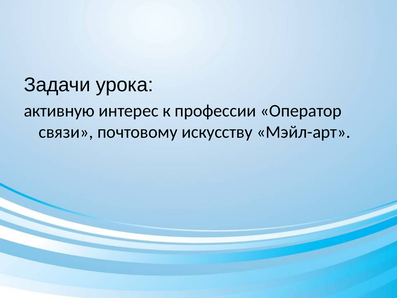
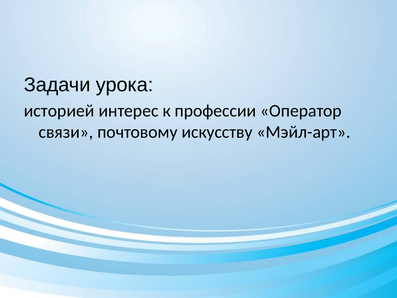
активную: активную -> историей (59, 111)
